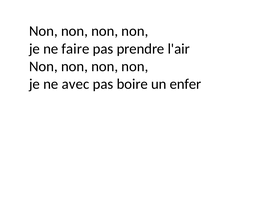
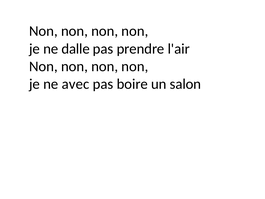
faire: faire -> dalle (76, 49)
enfer: enfer -> salon (185, 84)
